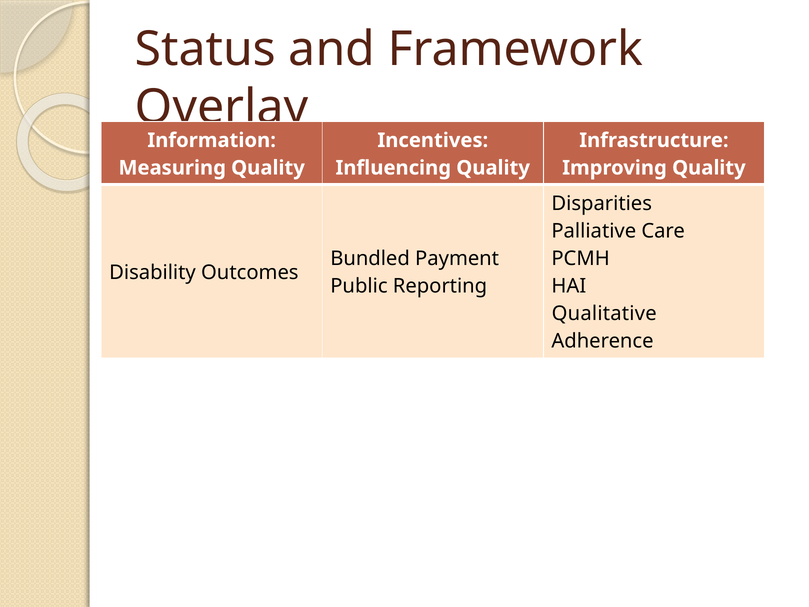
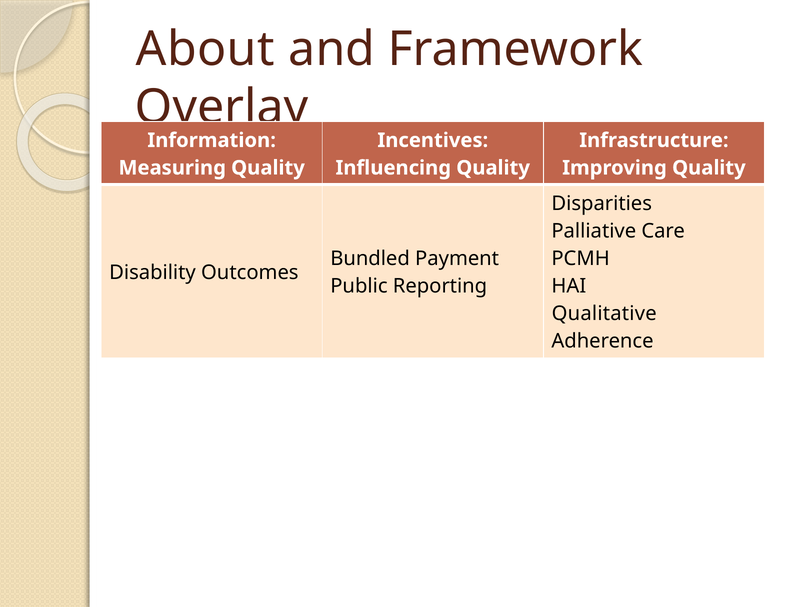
Status: Status -> About (205, 49)
